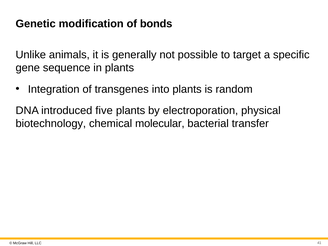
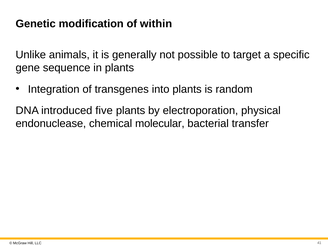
bonds: bonds -> within (156, 24)
biotechnology: biotechnology -> endonuclease (51, 124)
